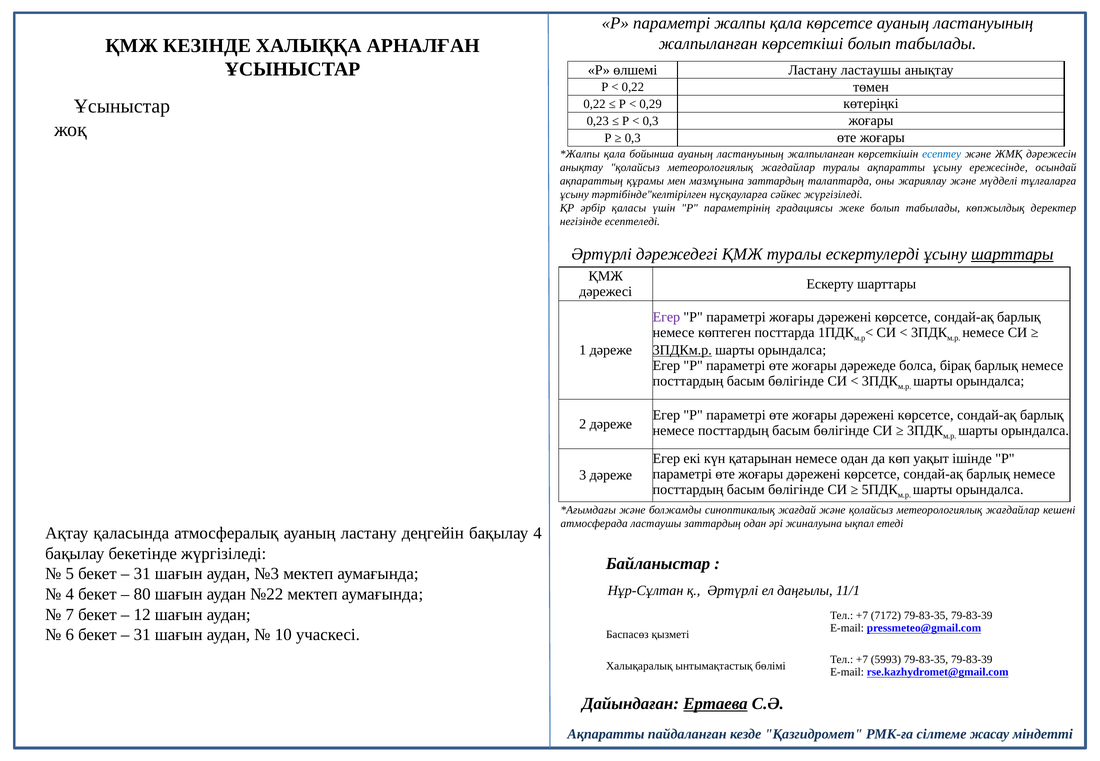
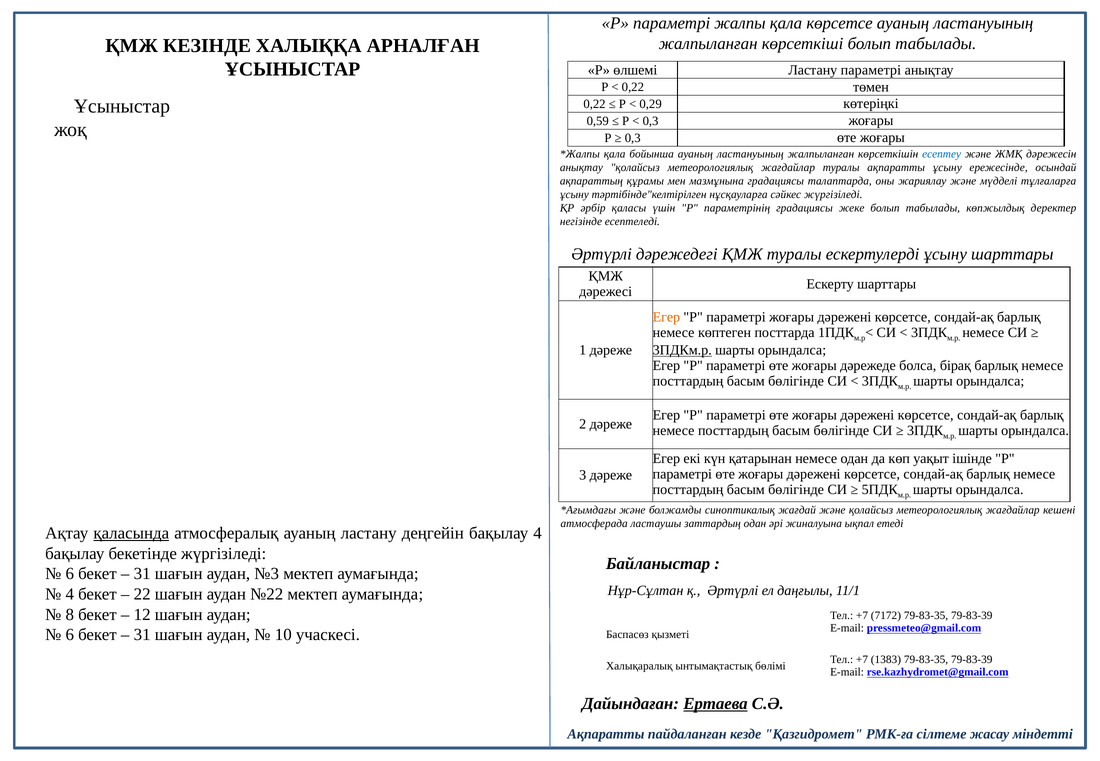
Ластану ластаушы: ластаушы -> параметрі (871, 70)
0,23: 0,23 -> 0,59 (598, 121)
мазмұнына заттардың: заттардың -> градациясы (776, 181)
шарттары underline: present -> none (1012, 254)
Егер colour: purple -> orange (666, 317)
қаласында underline: none -> present (131, 534)
5: 5 -> 6 (70, 574)
80: 80 -> 22 (142, 595)
7: 7 -> 8 (70, 615)
5993: 5993 -> 1383 (886, 660)
